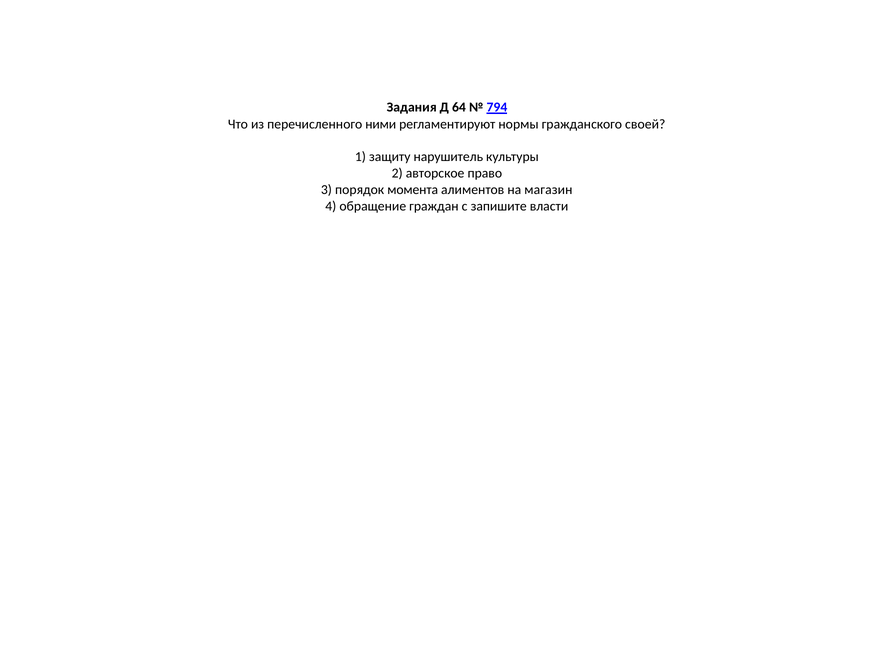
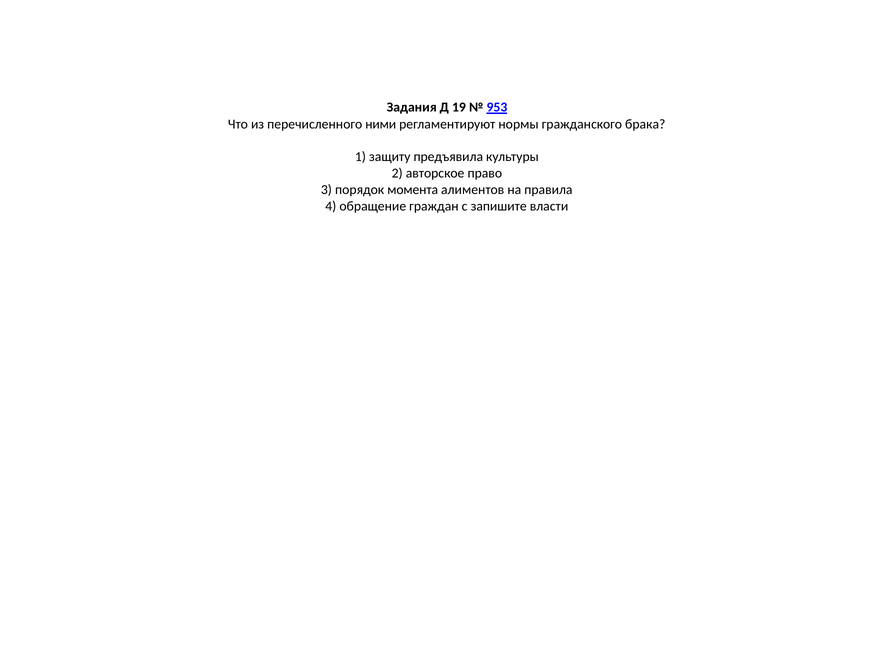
64: 64 -> 19 (459, 107)
794: 794 -> 953 (497, 107)
своей: своей -> брака (645, 124)
нарушитель: нарушитель -> предъявила (448, 157)
магазин: магазин -> правила (548, 190)
